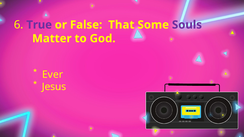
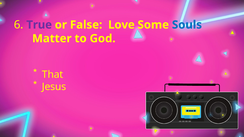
That: That -> Love (121, 25)
Souls colour: purple -> blue (187, 25)
Ever: Ever -> That (53, 75)
